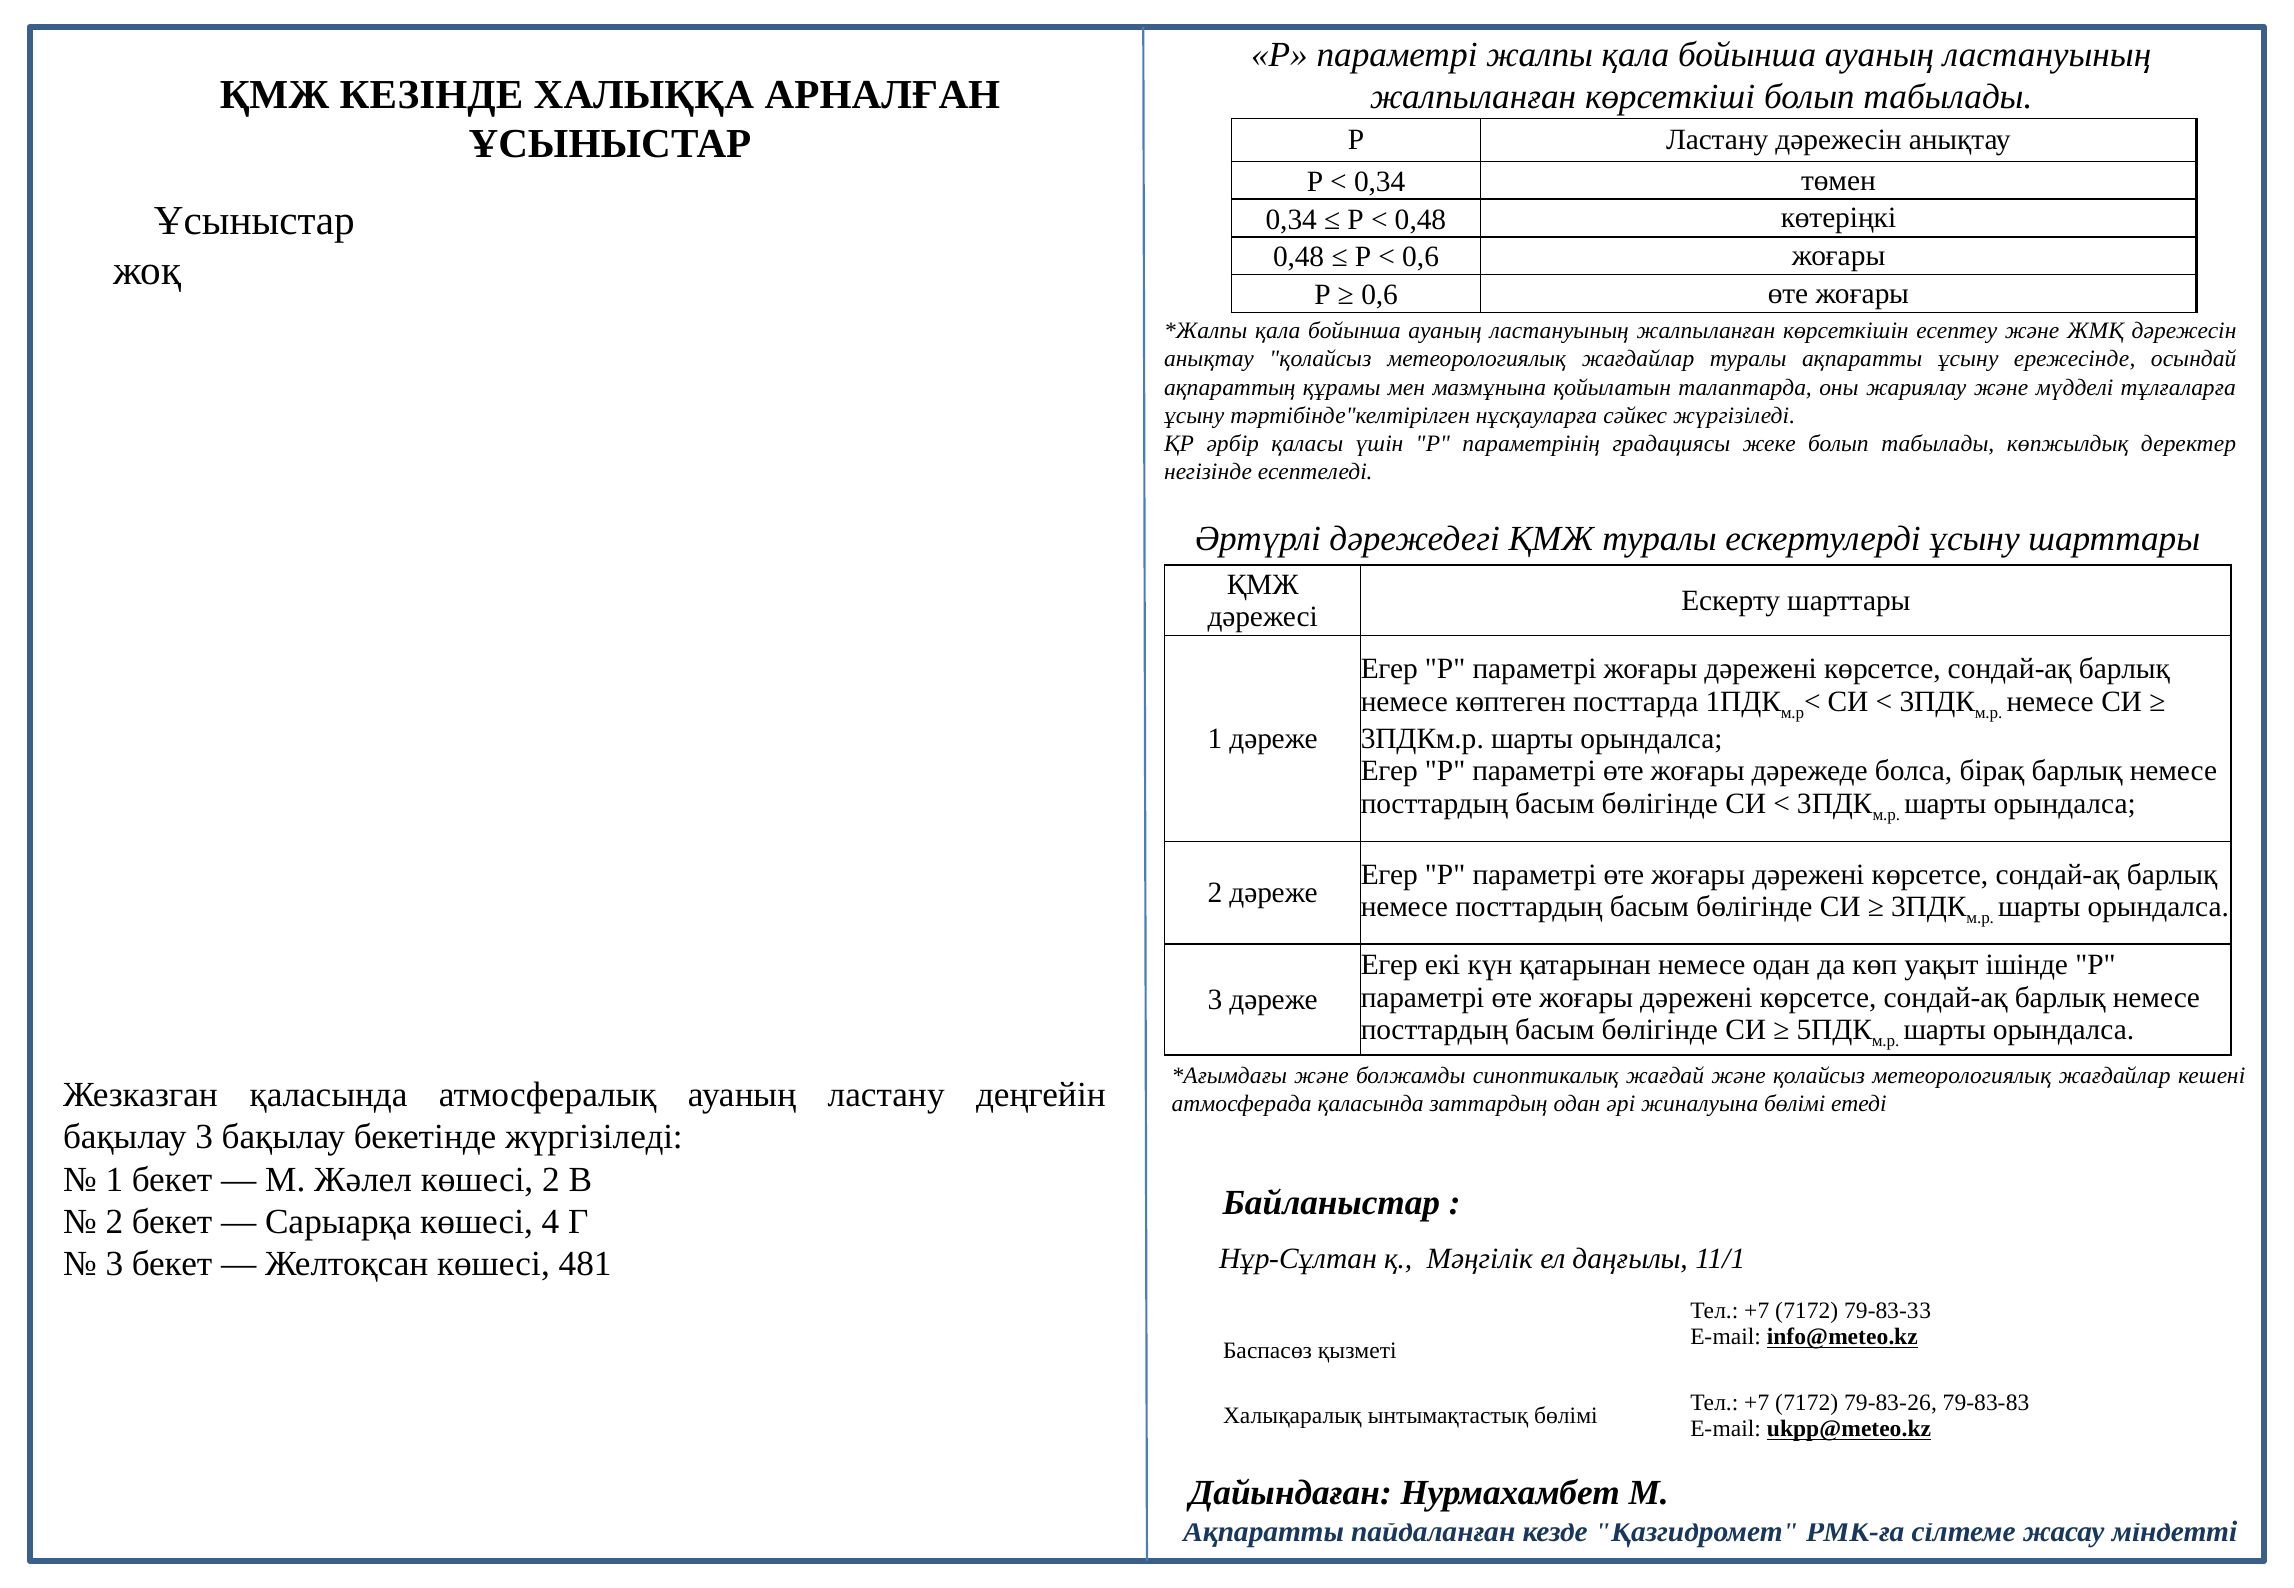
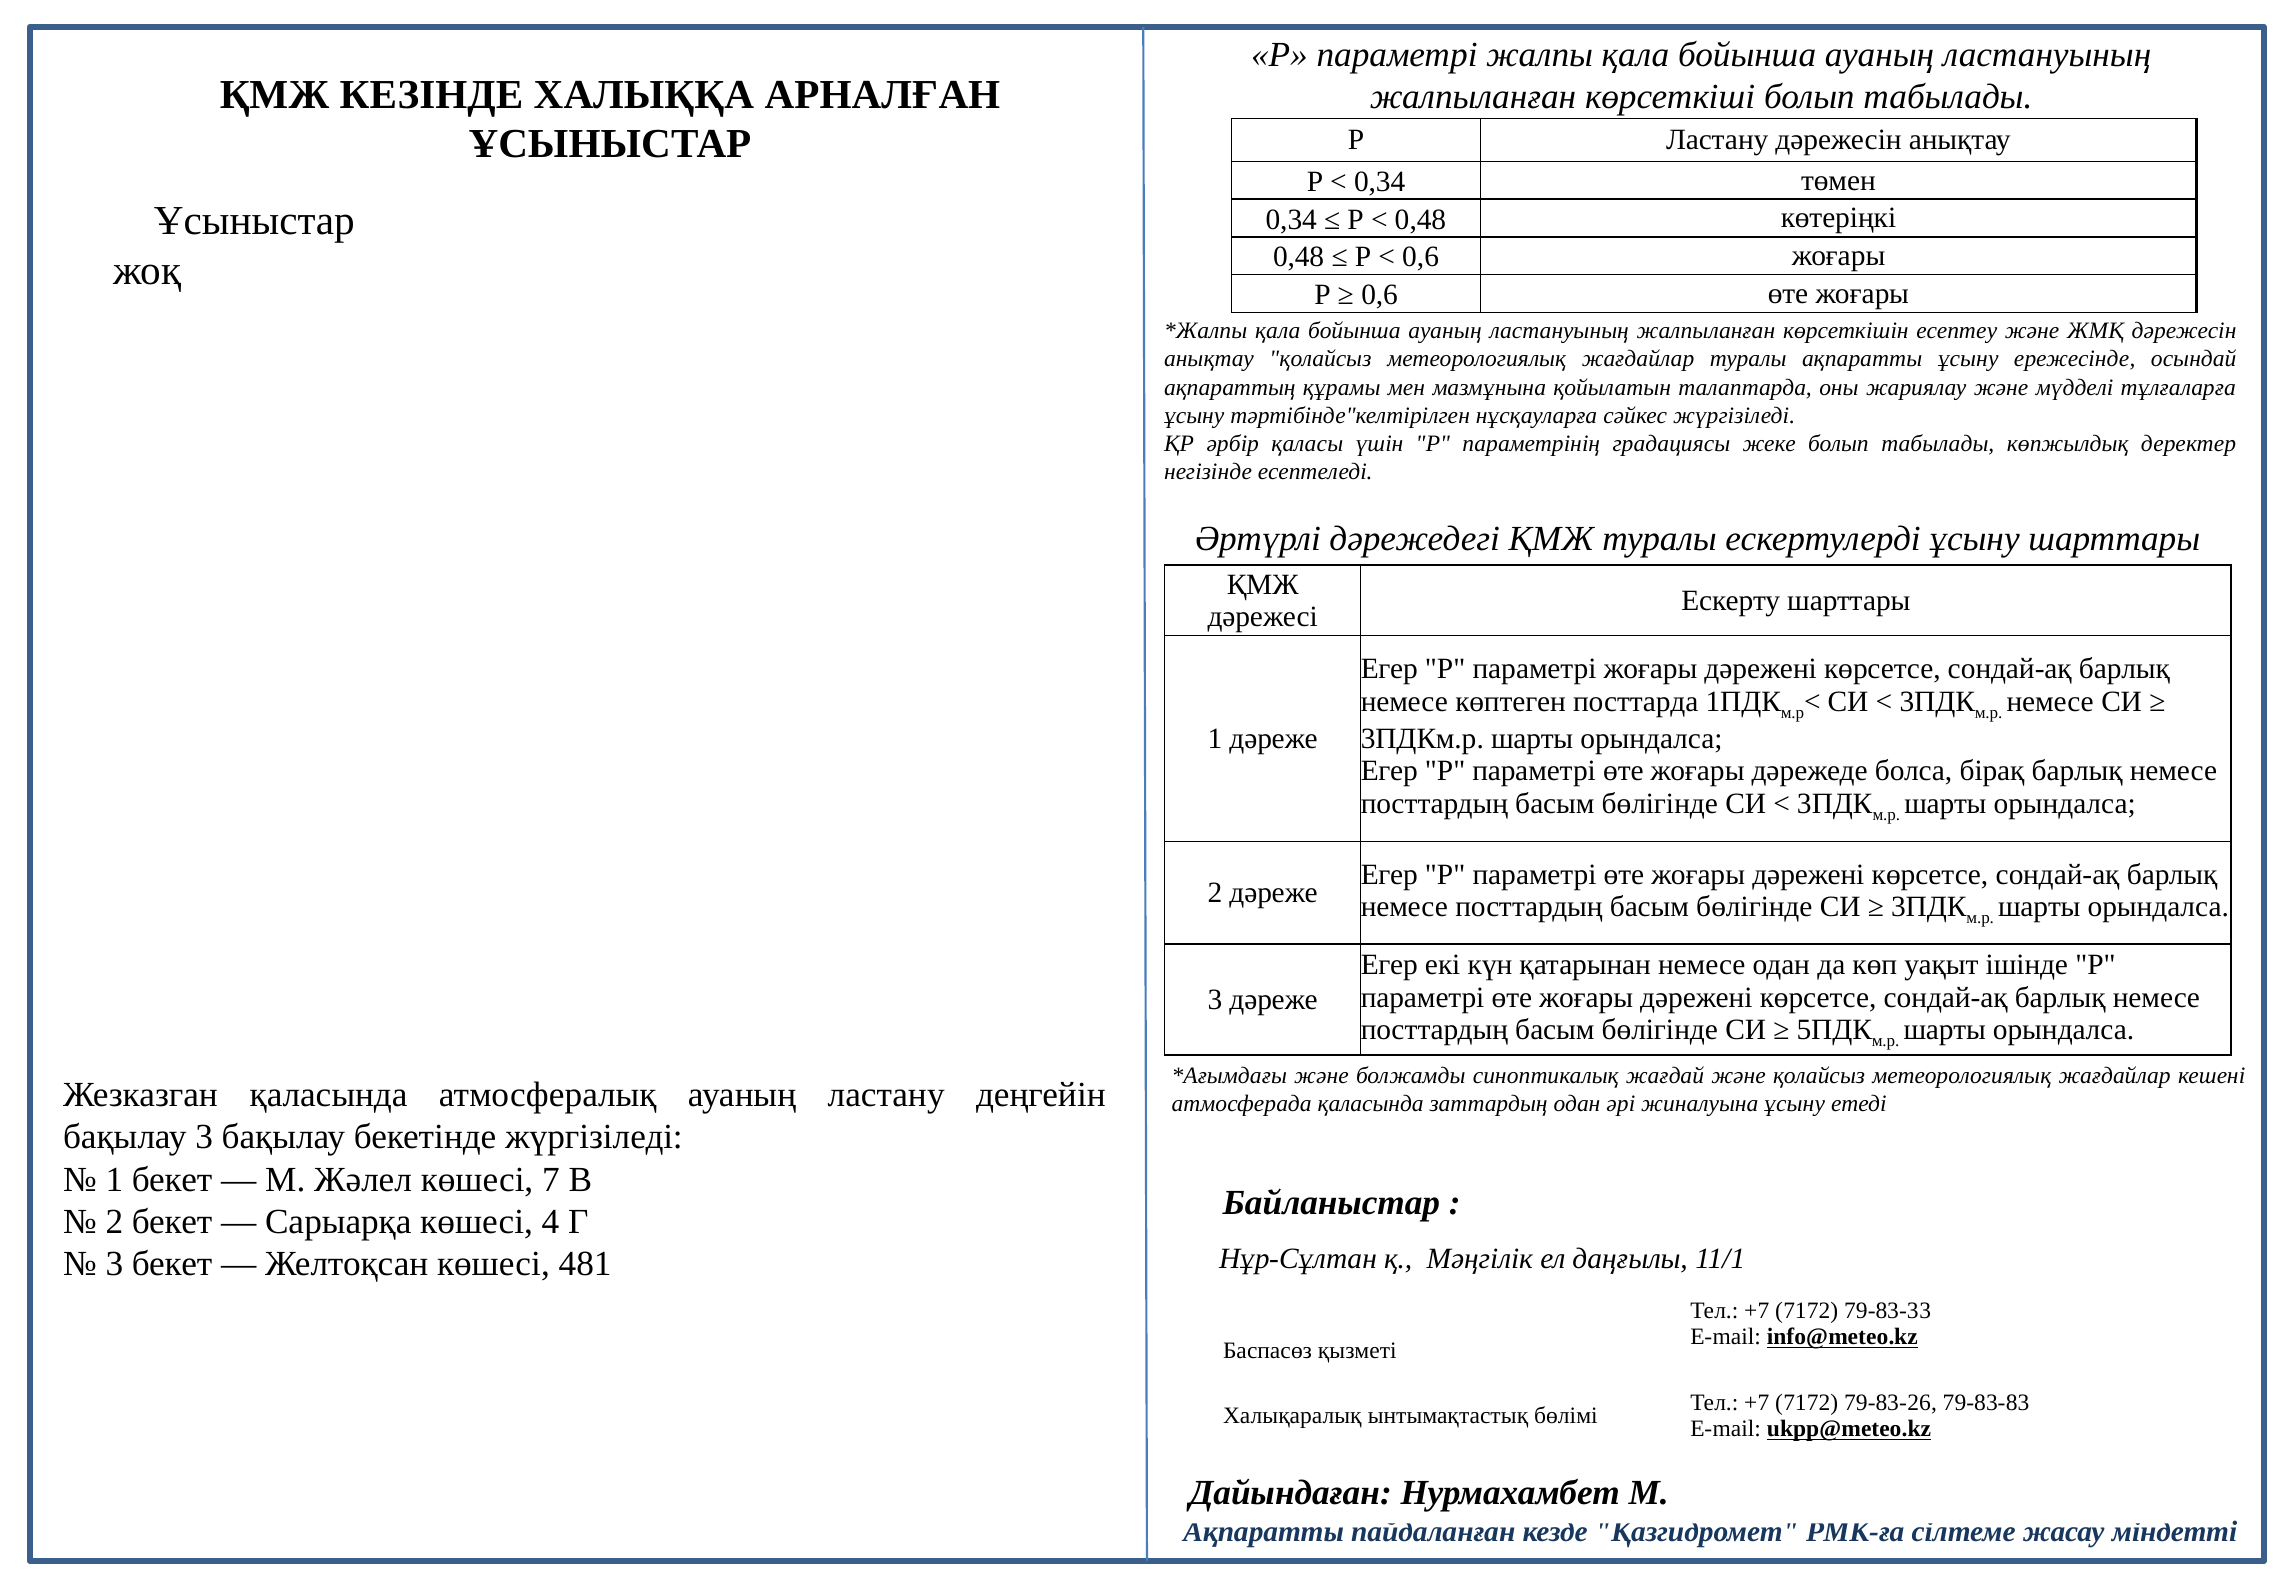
жиналуына бөлімі: бөлімі -> ұсыну (1795, 1104)
көшесі 2: 2 -> 7 (551, 1180)
